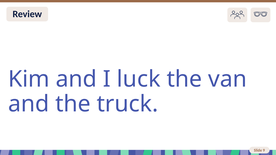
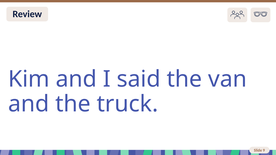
luck: luck -> said (139, 79)
